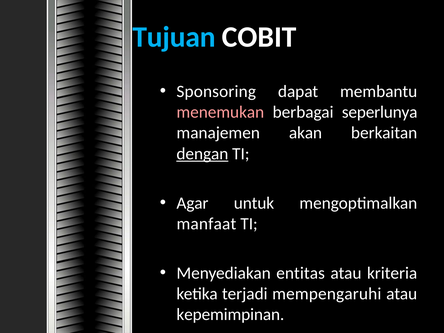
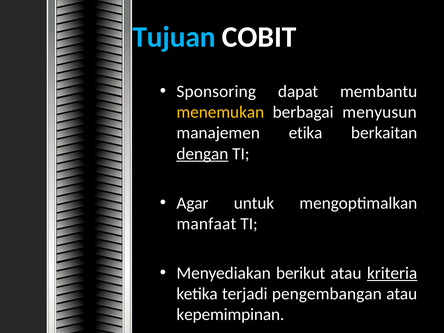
menemukan colour: pink -> yellow (220, 112)
seperlunya: seperlunya -> menyusun (380, 112)
akan: akan -> etika (306, 133)
entitas: entitas -> berikut (301, 273)
kriteria underline: none -> present (392, 273)
mempengaruhi: mempengaruhi -> pengembangan (327, 294)
